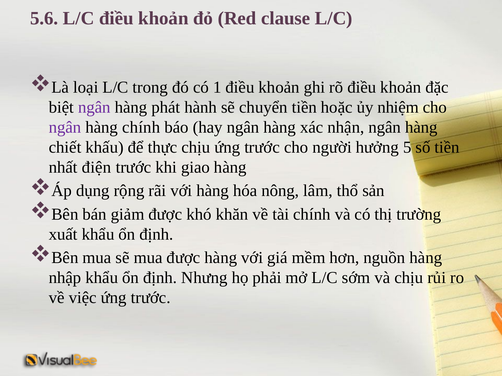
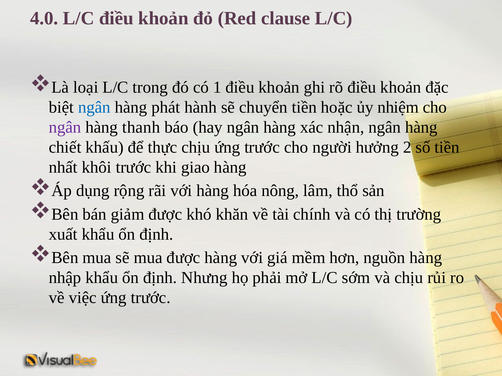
5.6: 5.6 -> 4.0 (44, 18)
ngân colour: purple -> blue (94, 107)
hàng chính: chính -> thanh (141, 127)
5: 5 -> 2 (407, 148)
điện: điện -> khôi (97, 168)
